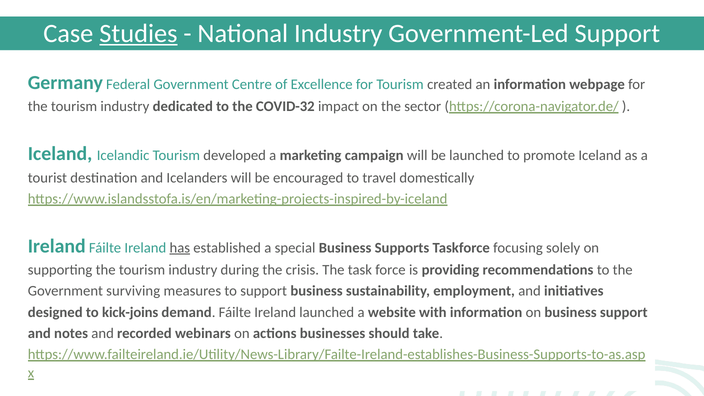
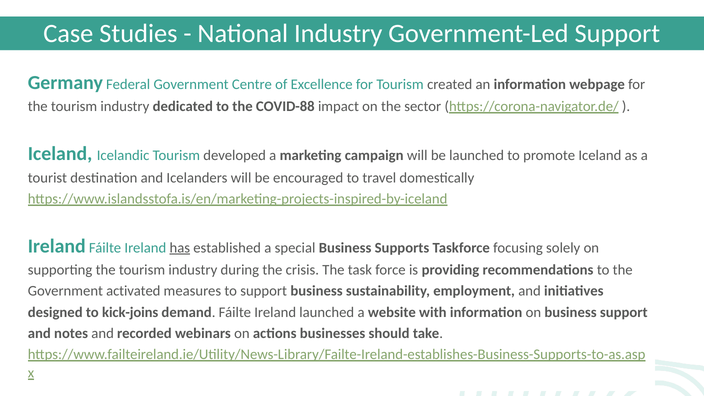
Studies underline: present -> none (138, 33)
COVID-32: COVID-32 -> COVID-88 (285, 107)
surviving: surviving -> activated (133, 291)
